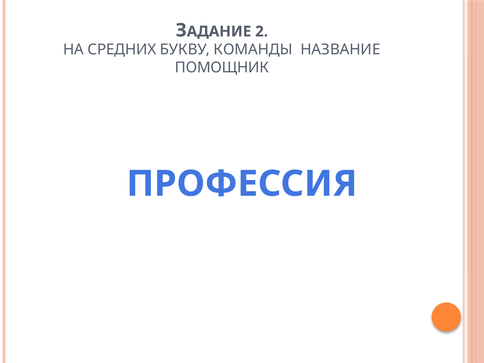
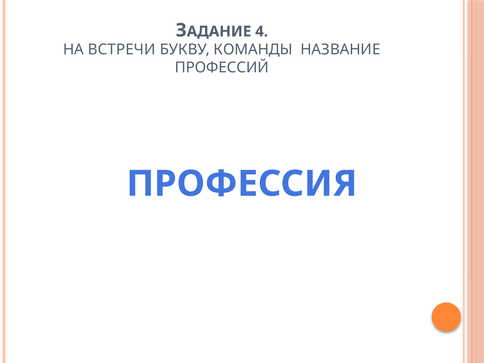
2: 2 -> 4 (262, 32)
СРЕДНИХ: СРЕДНИХ -> ВСТРЕЧИ (122, 50)
ПОМОЩНИК: ПОМОЩНИК -> ПРОФЕССИЙ (222, 68)
